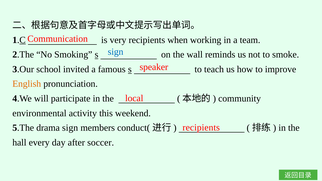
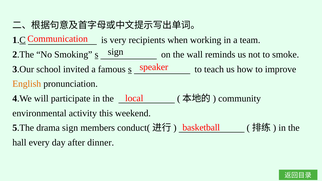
sign colour: blue -> black (116, 52)
recipients: recipients -> basketball (201, 128)
soccer: soccer -> dinner (101, 143)
